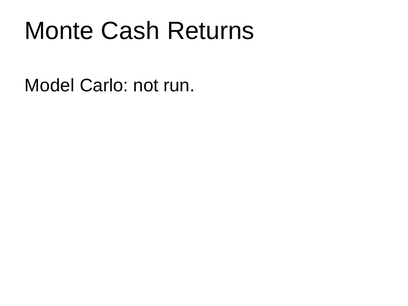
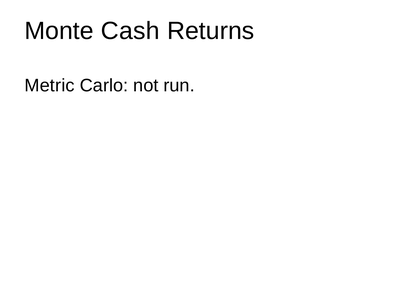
Model: Model -> Metric (50, 86)
